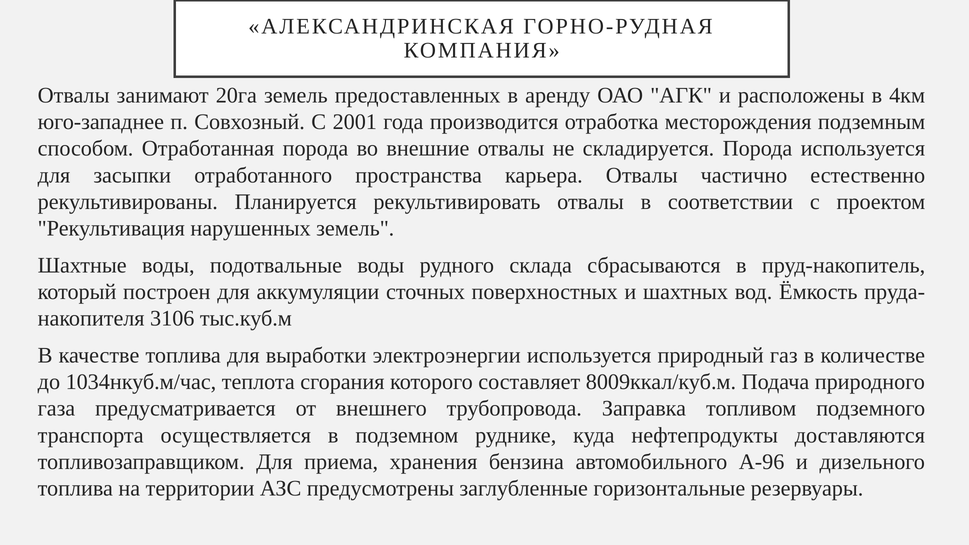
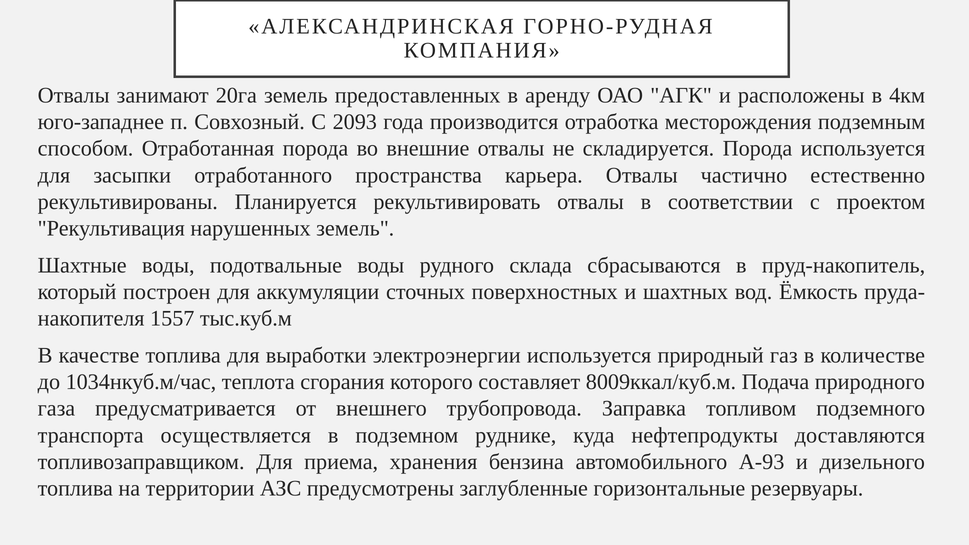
2001: 2001 -> 2093 (355, 122)
3106: 3106 -> 1557 (172, 319)
А-96: А-96 -> А-93 (762, 462)
